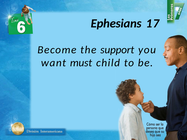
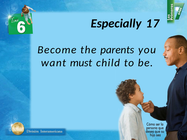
Ephesians: Ephesians -> Especially (116, 23)
support: support -> parents (117, 50)
